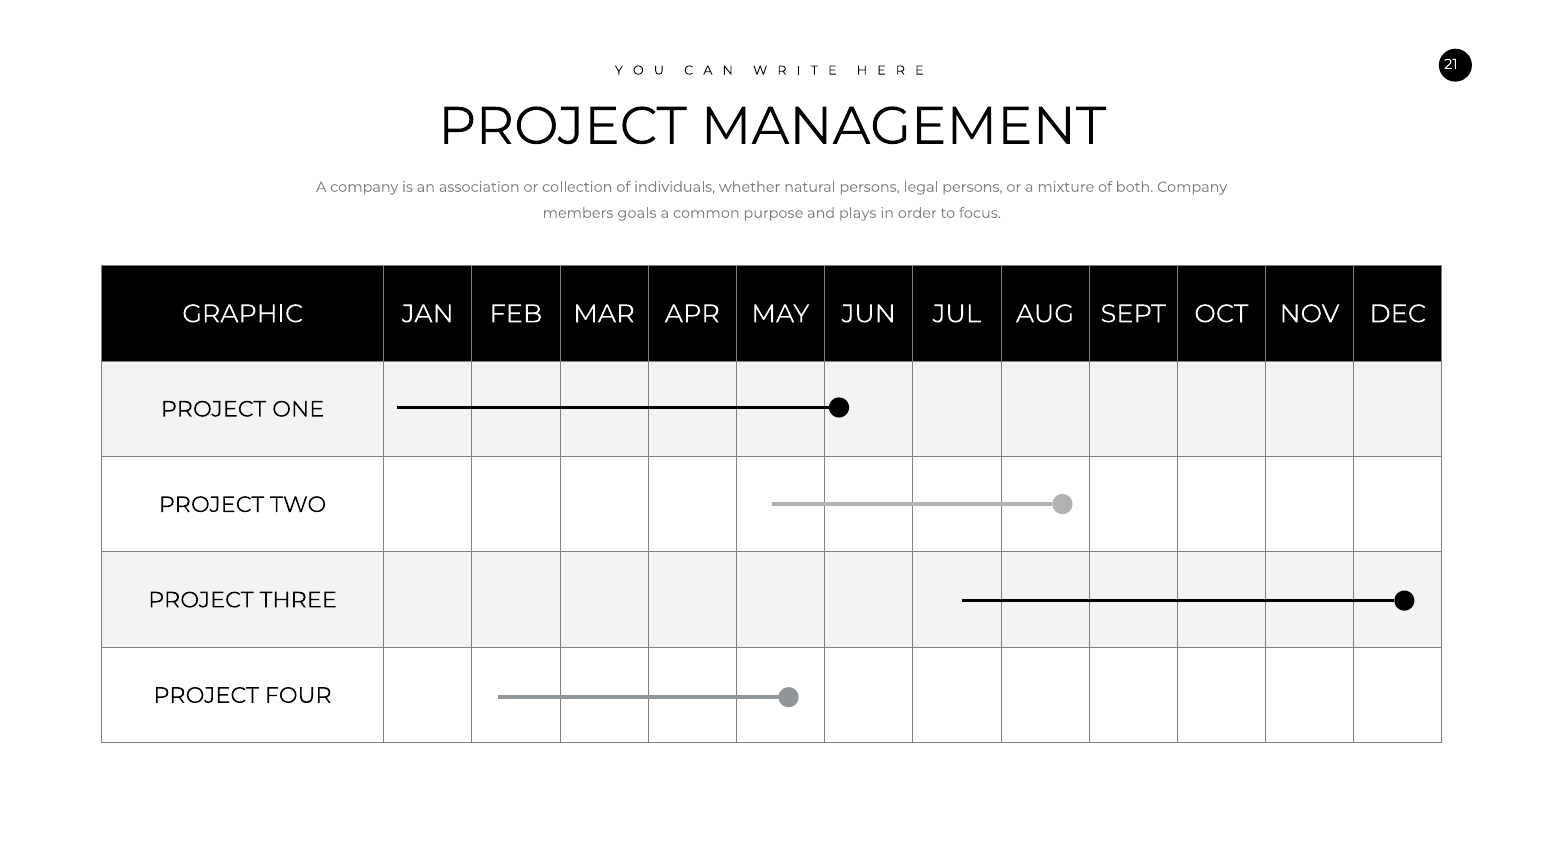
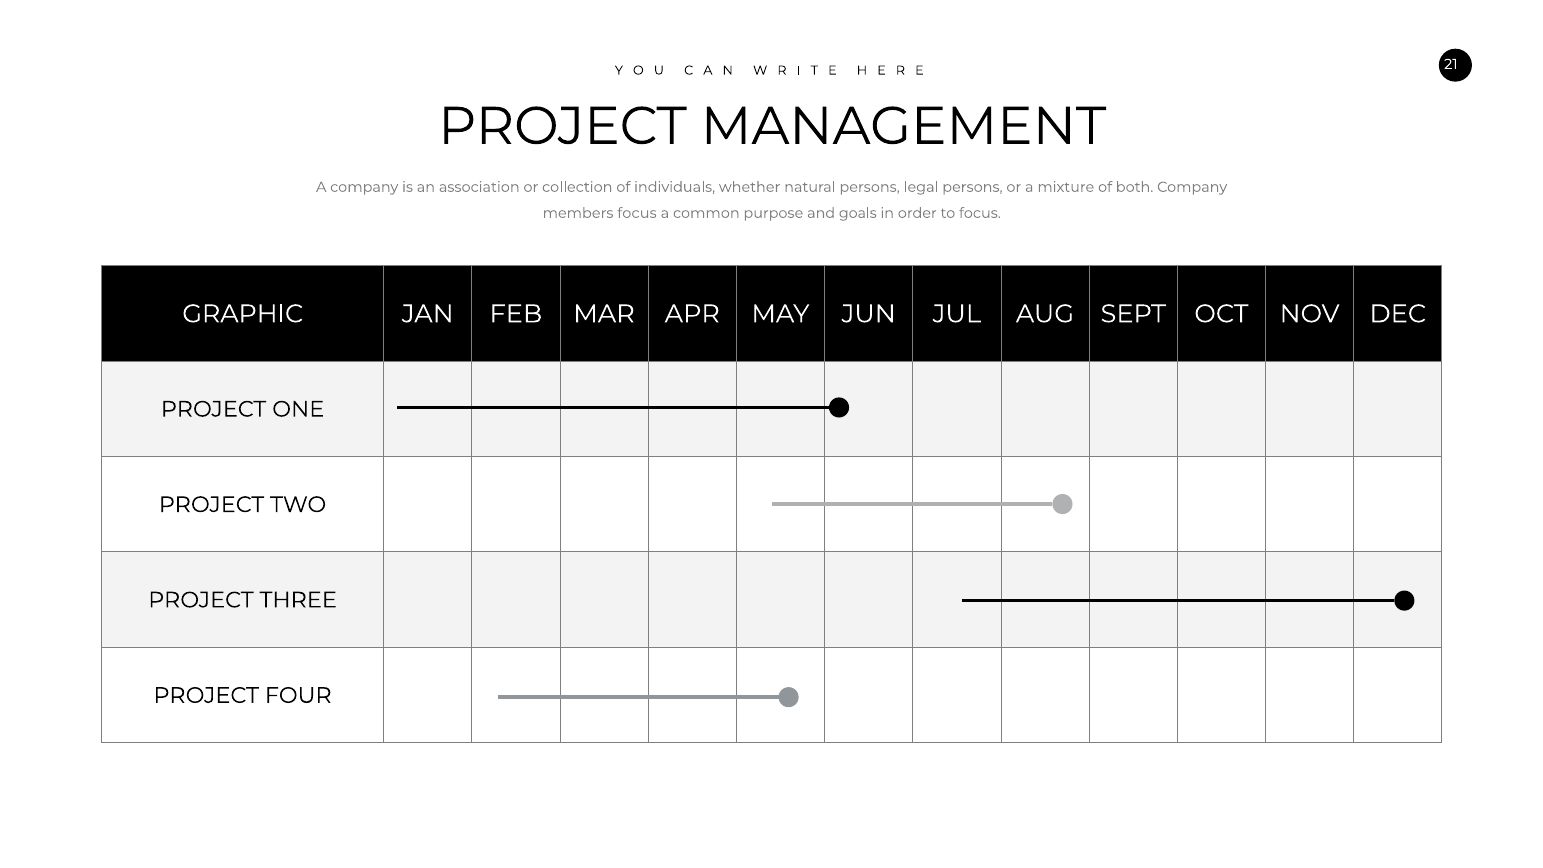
members goals: goals -> focus (637, 213)
plays: plays -> goals (858, 213)
